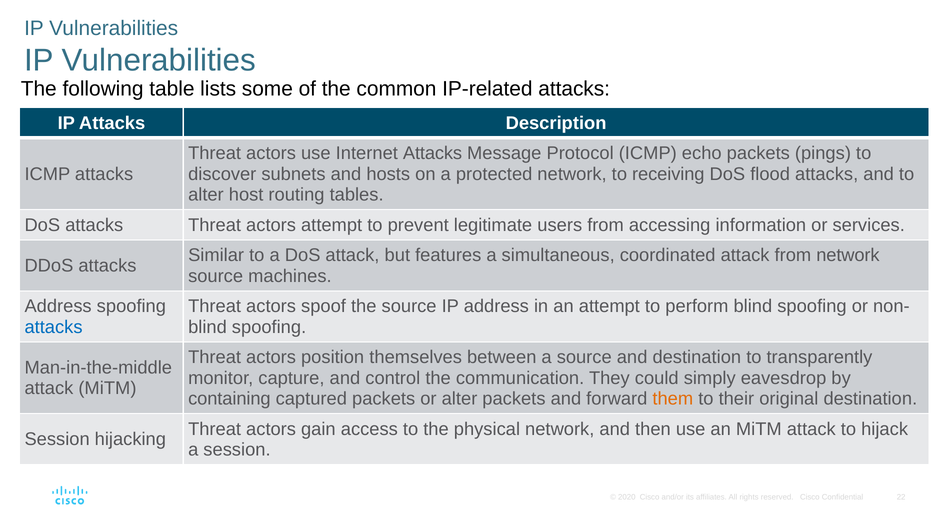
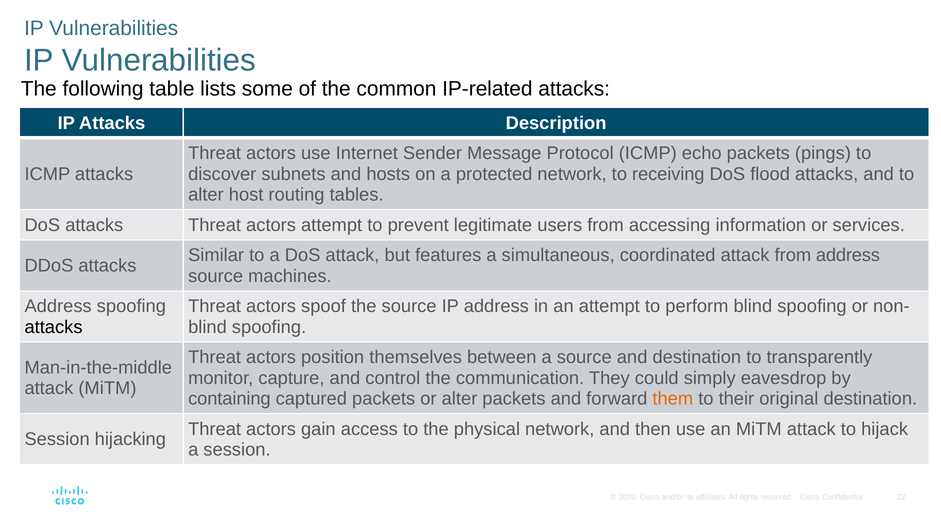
Internet Attacks: Attacks -> Sender (432, 153)
from network: network -> address (848, 255)
attacks colour: blue -> black (54, 327)
